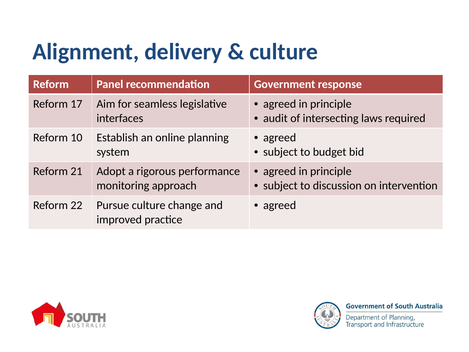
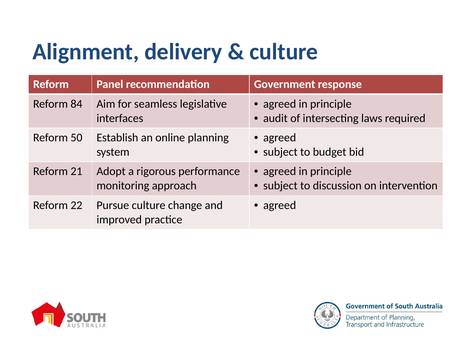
17: 17 -> 84 (76, 104)
10: 10 -> 50 (76, 138)
